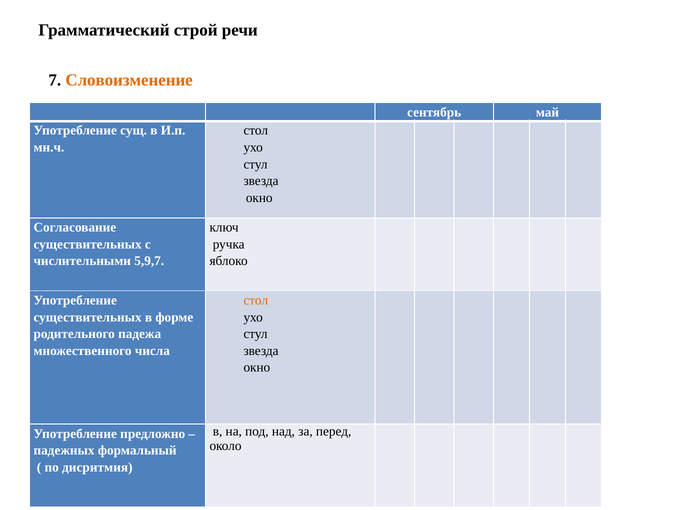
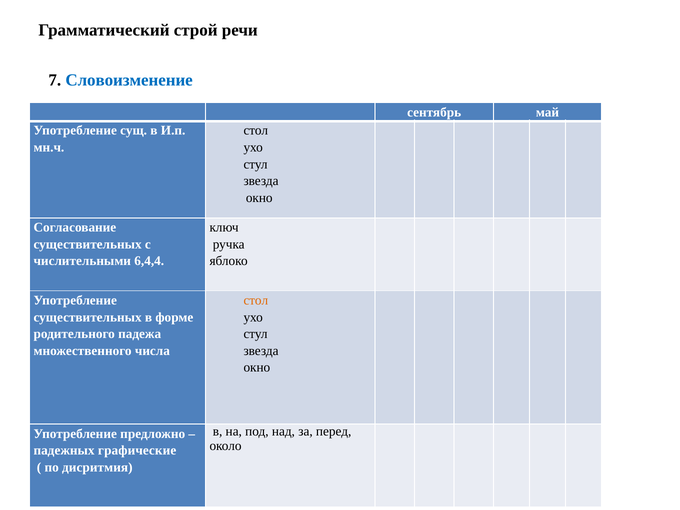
Словоизменение colour: orange -> blue (129, 80)
5,9,7: 5,9,7 -> 6,4,4 (149, 261)
формальный: формальный -> графические (137, 450)
